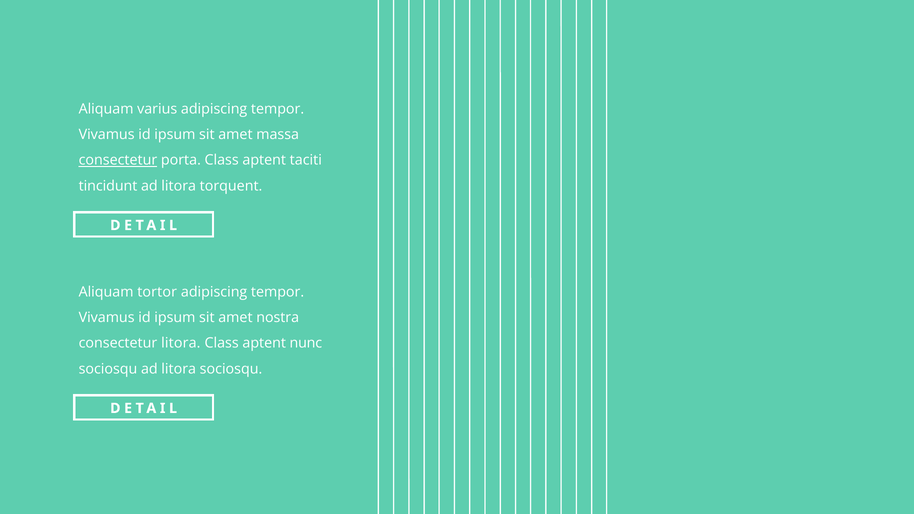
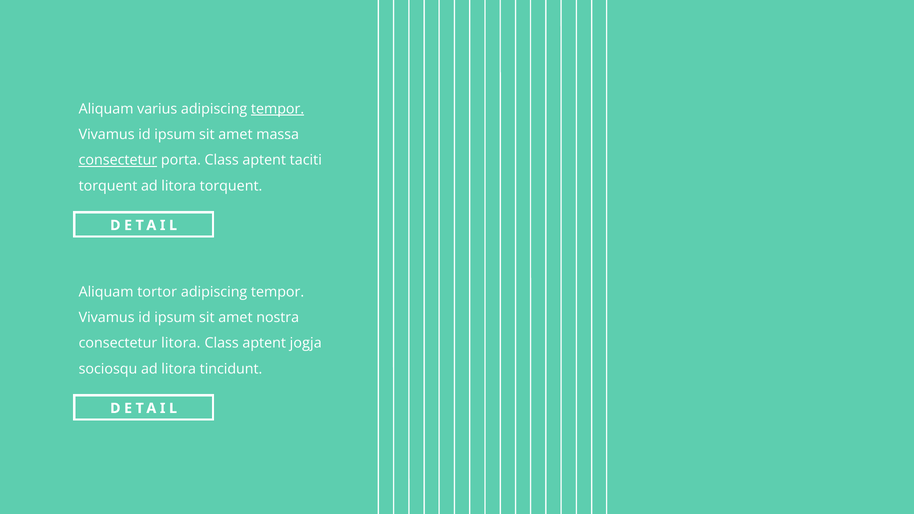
tempor underline: none -> present (278, 109)
tincidunt: tincidunt -> torquent (108, 186)
nunc: nunc -> jogja (306, 343)
litora sociosqu: sociosqu -> tincidunt (231, 369)
